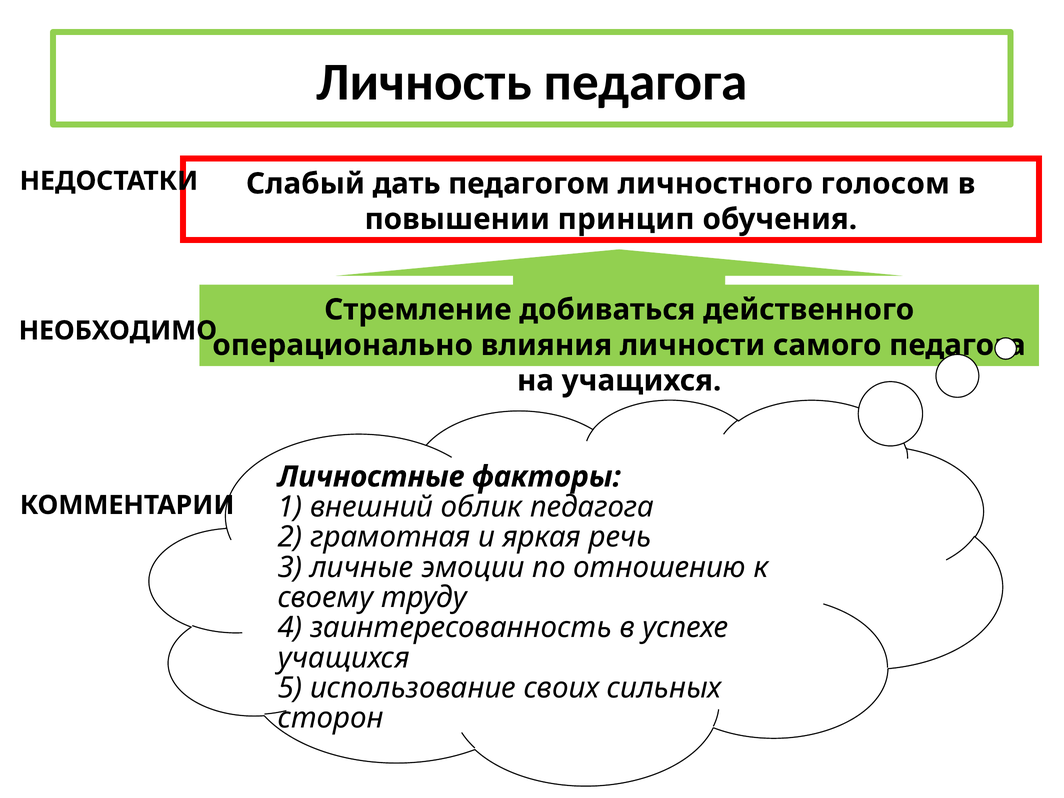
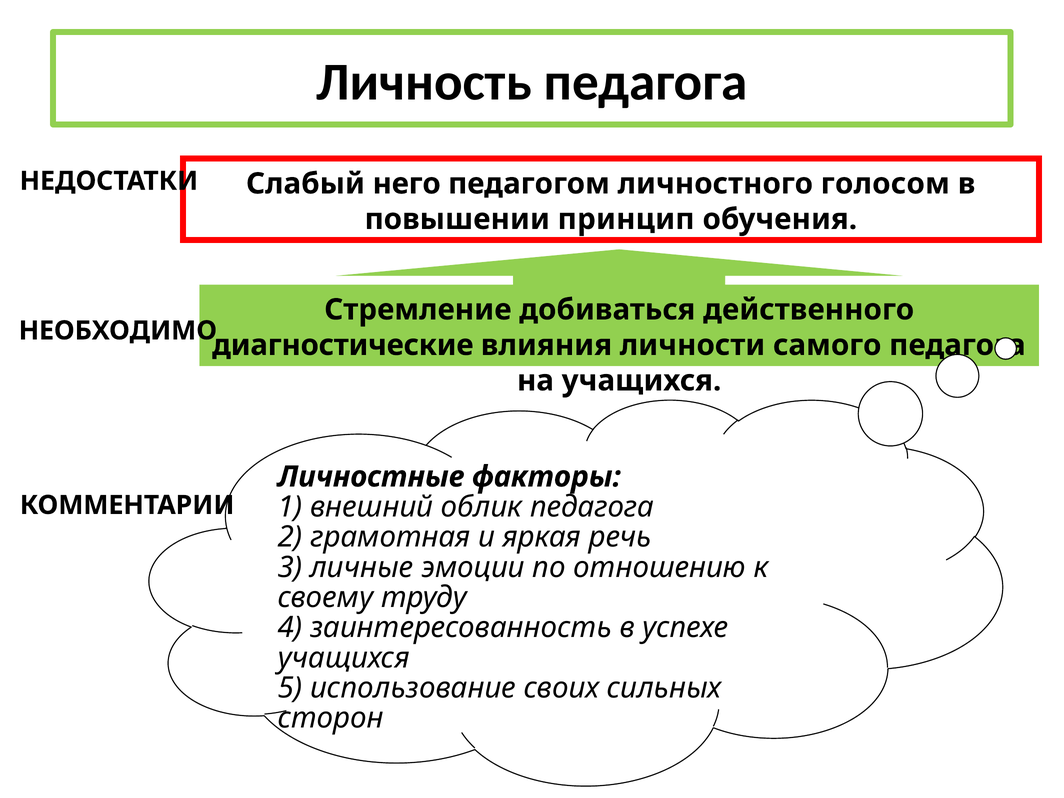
дать: дать -> него (407, 184)
операционально: операционально -> диагностические (343, 345)
